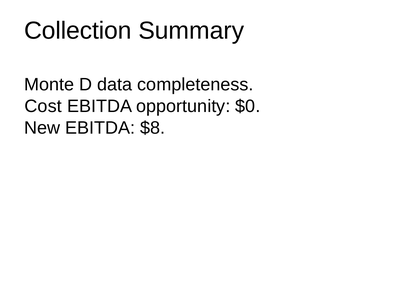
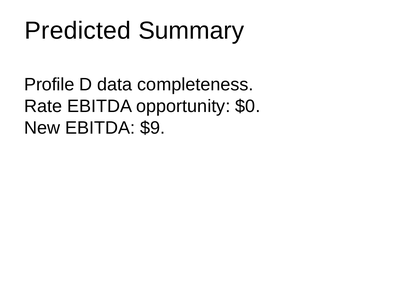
Collection: Collection -> Predicted (78, 31)
Monte: Monte -> Profile (49, 85)
Cost: Cost -> Rate (43, 107)
$8: $8 -> $9 (153, 128)
